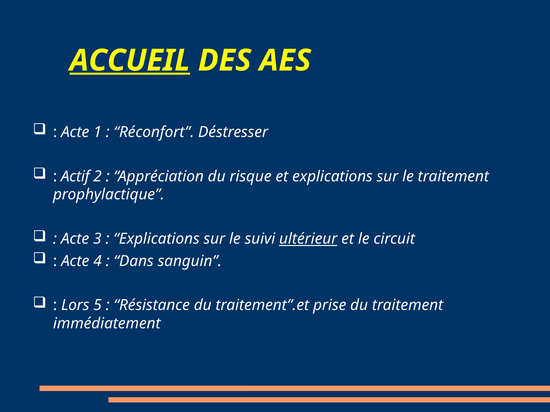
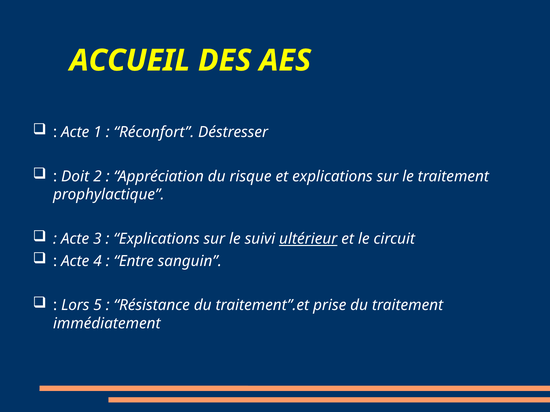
ACCUEIL underline: present -> none (130, 61)
Actif: Actif -> Doit (75, 177)
Dans: Dans -> Entre (134, 261)
